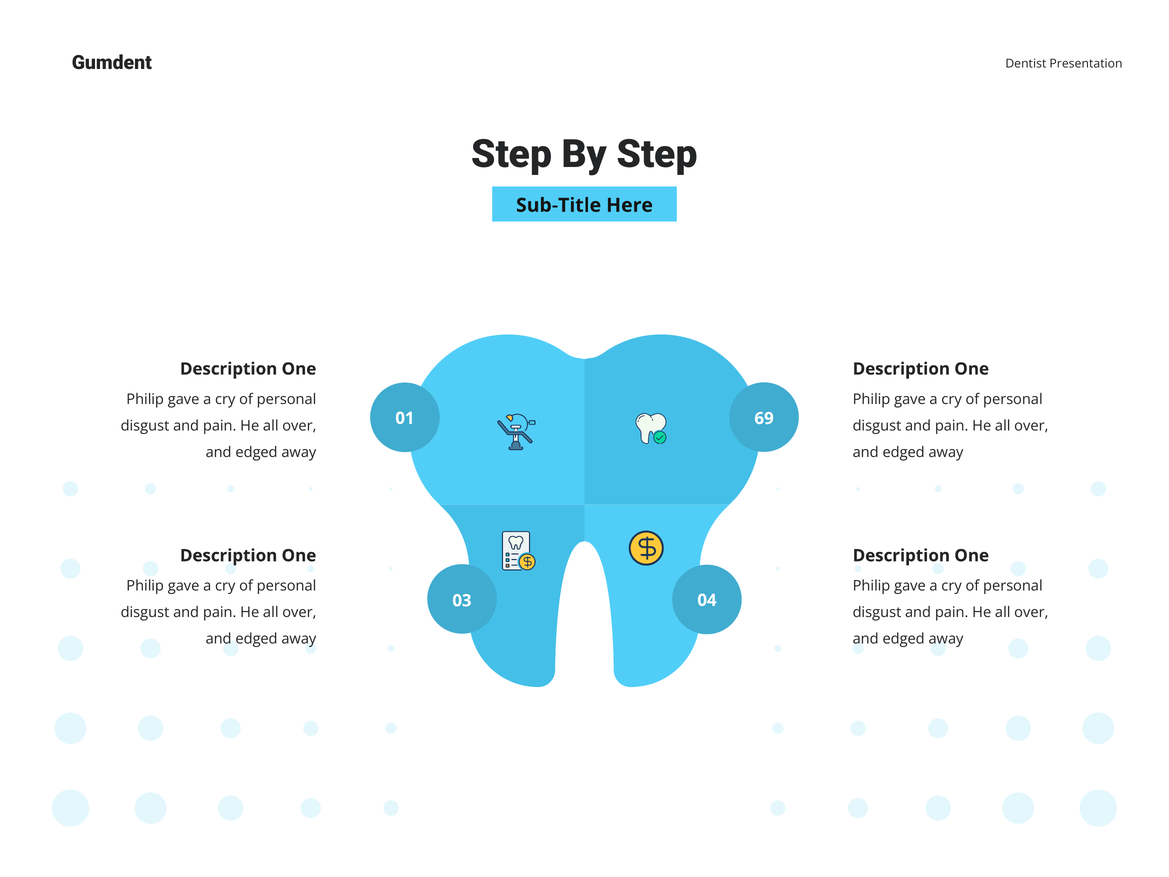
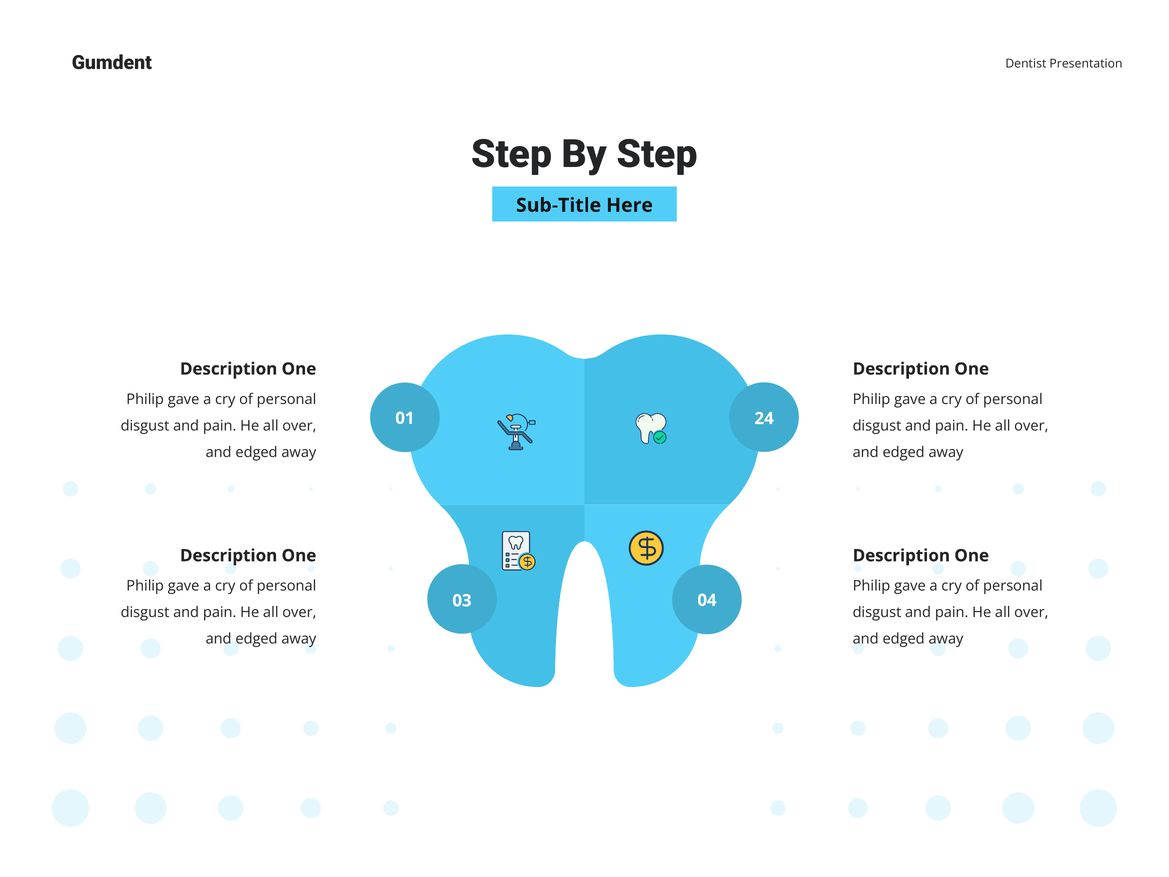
69: 69 -> 24 (764, 418)
